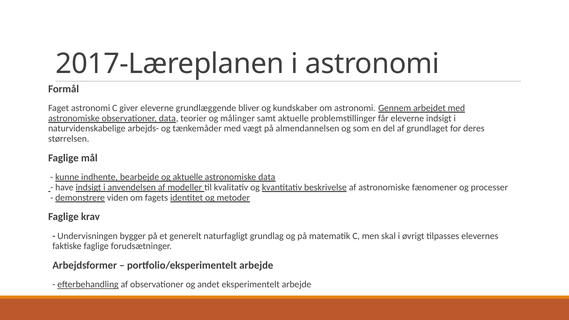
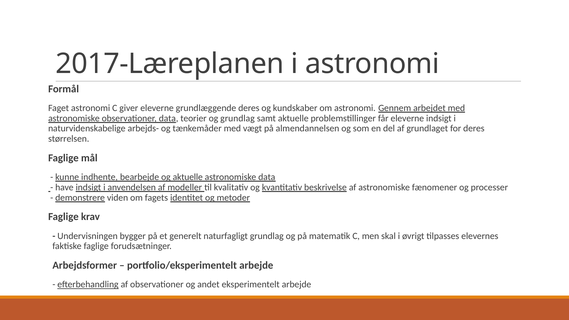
grundlæggende bliver: bliver -> deres (249, 108)
og målinger: målinger -> grundlag (238, 118)
